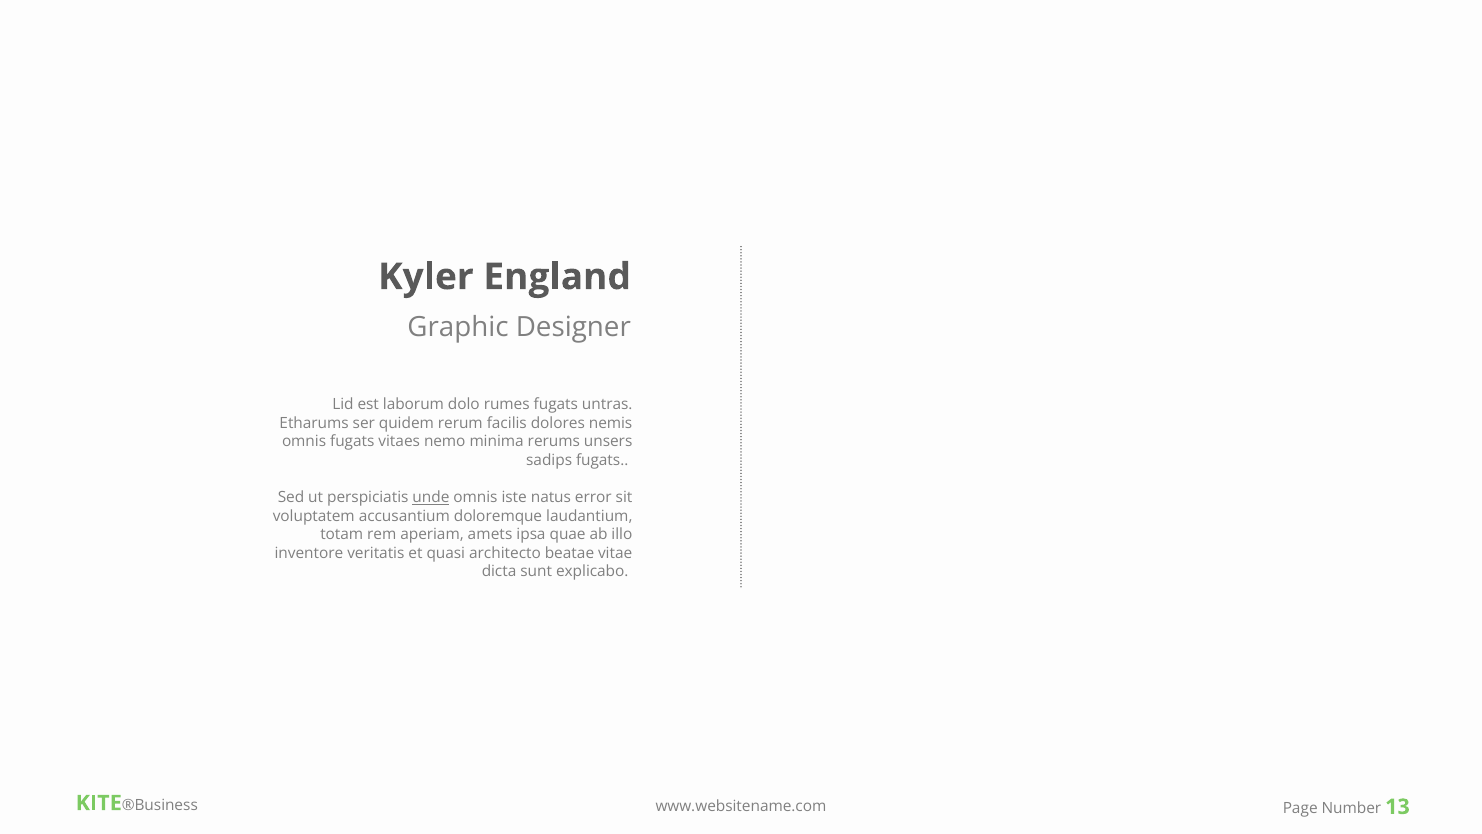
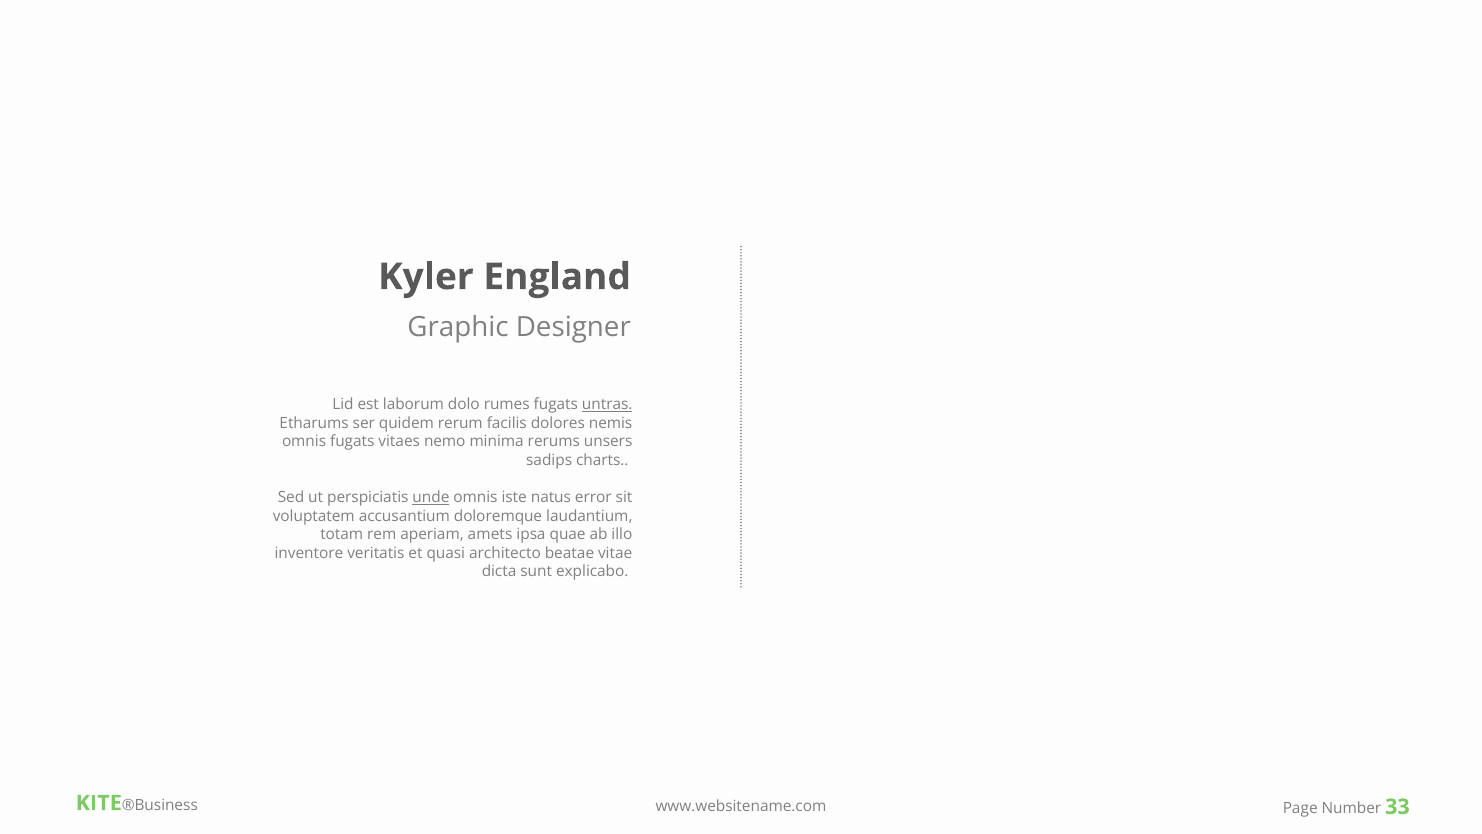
untras underline: none -> present (607, 405)
sadips fugats: fugats -> charts (602, 460)
13: 13 -> 33 (1397, 806)
